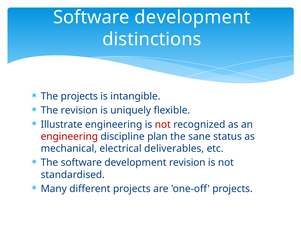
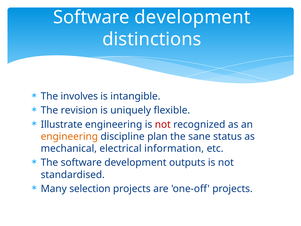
The projects: projects -> involves (79, 96)
engineering colour: red -> orange (69, 136)
deliverables: deliverables -> information (174, 148)
development revision: revision -> outputs (187, 162)
different: different -> selection (90, 189)
